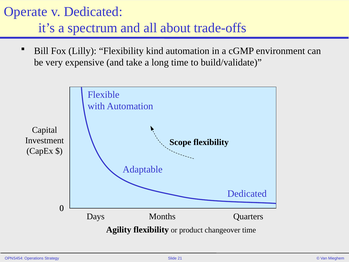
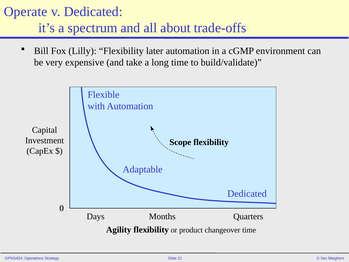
kind: kind -> later (155, 51)
